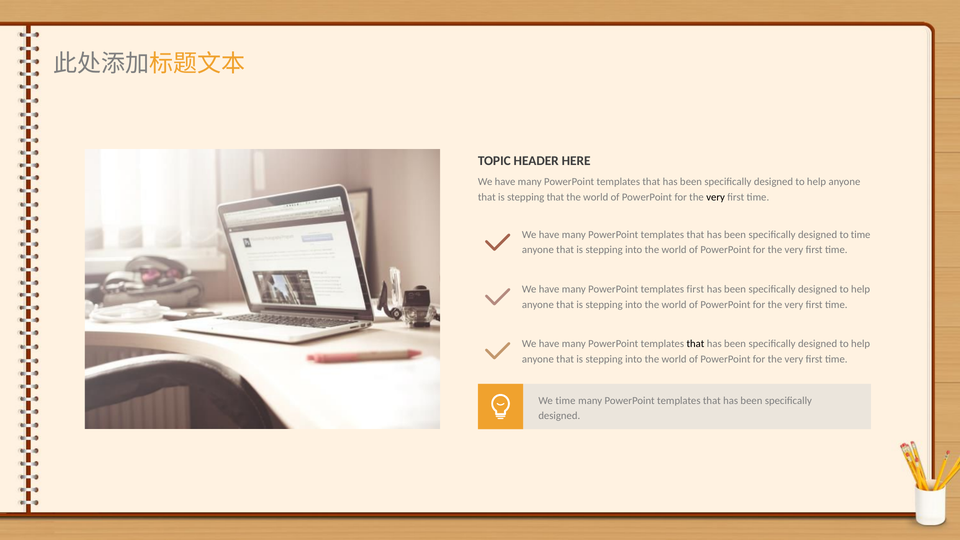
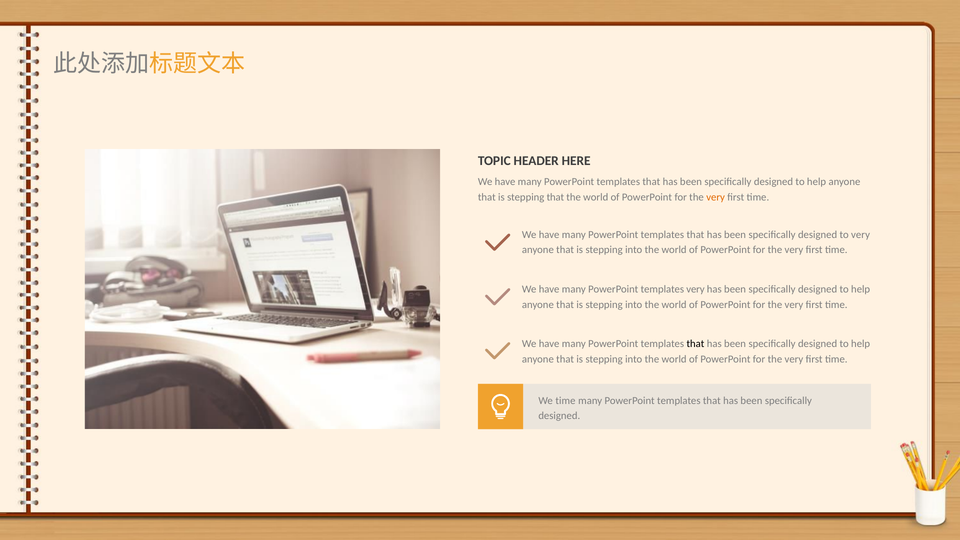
very colour: black -> orange (716, 197)
to time: time -> very (861, 235)
templates first: first -> very (695, 289)
